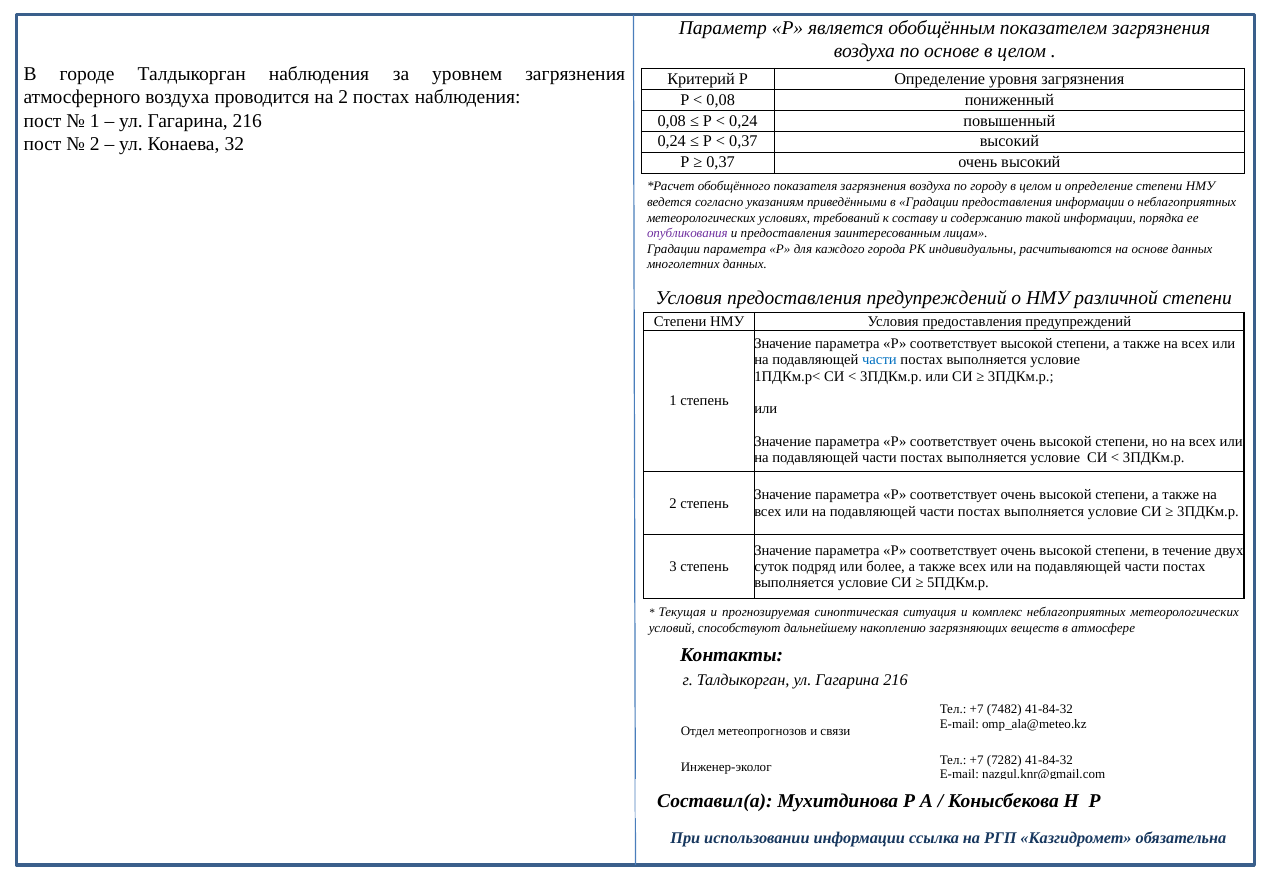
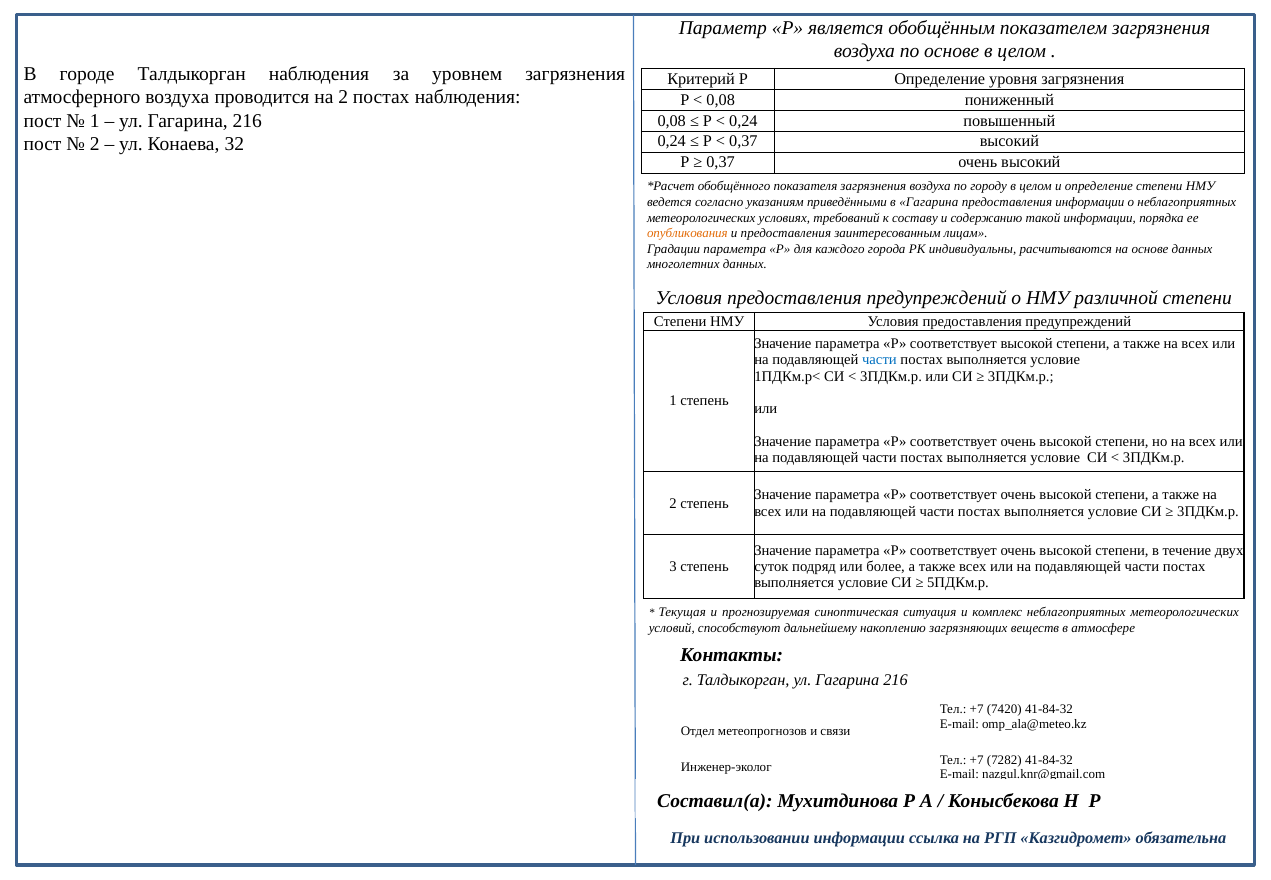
в Градации: Градации -> Гагарина (929, 202)
опубликования colour: purple -> orange (687, 233)
7482: 7482 -> 7420 (1004, 709)
